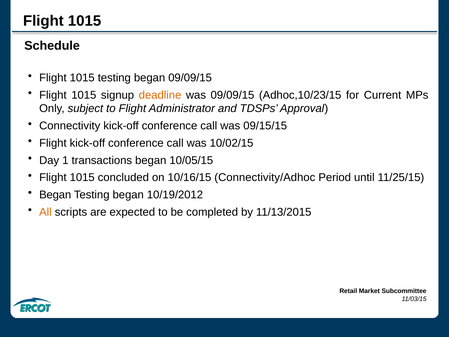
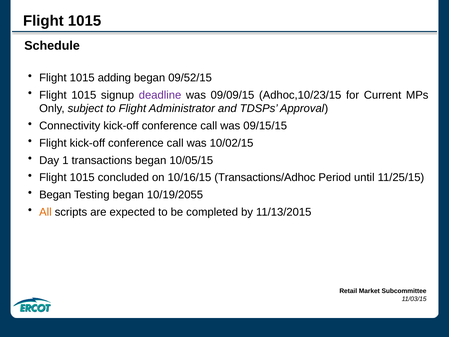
1015 testing: testing -> adding (114, 78)
began 09/09/15: 09/09/15 -> 09/52/15 (190, 78)
deadline colour: orange -> purple (160, 95)
Connectivity/Adhoc: Connectivity/Adhoc -> Transactions/Adhoc (265, 177)
10/19/2012: 10/19/2012 -> 10/19/2055 (175, 195)
